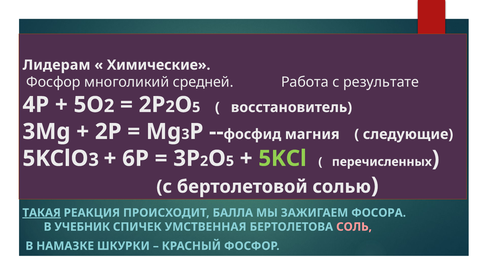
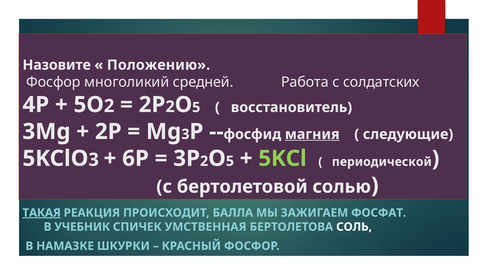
Лидерам: Лидерам -> Назовите (57, 65)
Химические: Химические -> Положению (159, 65)
результате: результате -> солдатских (381, 82)
магния underline: none -> present (312, 134)
перечисленных: перечисленных -> периодической (382, 162)
ФОСОРА: ФОСОРА -> ФОСФАТ (379, 212)
СОЛЬ colour: pink -> white (354, 226)
